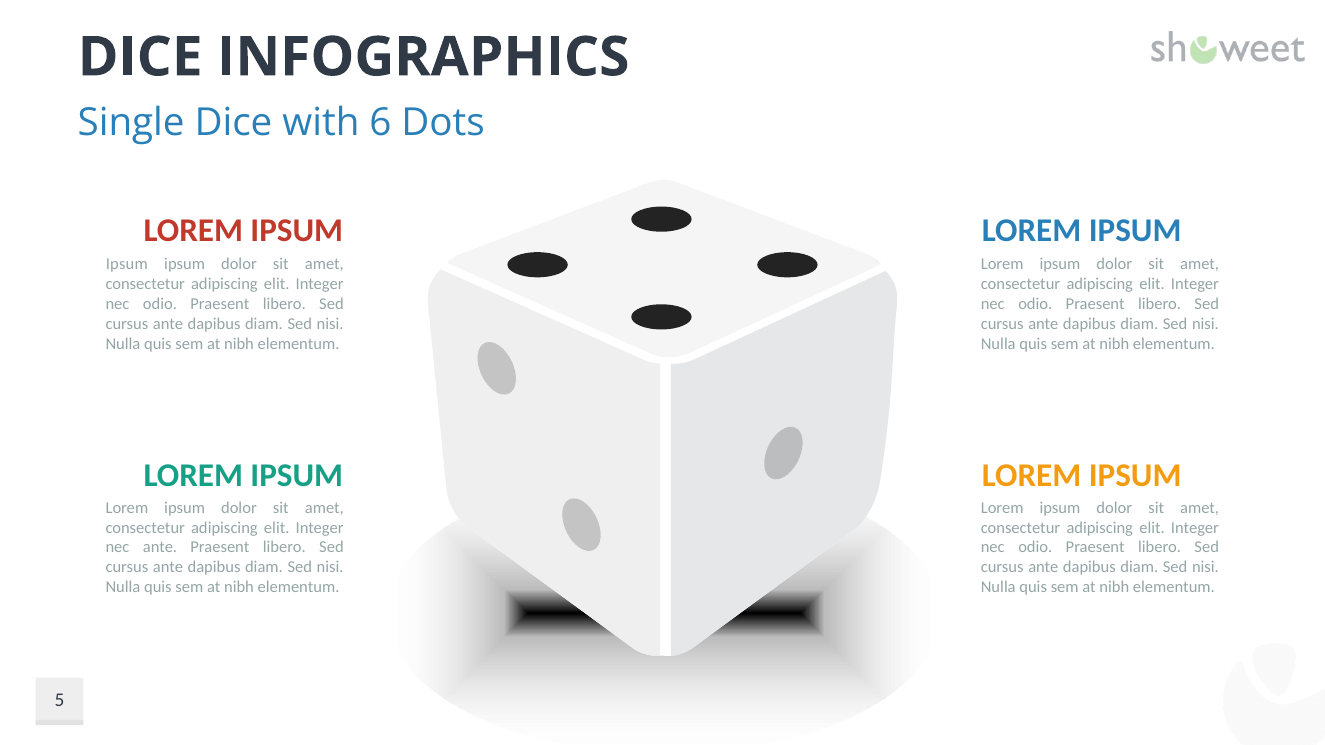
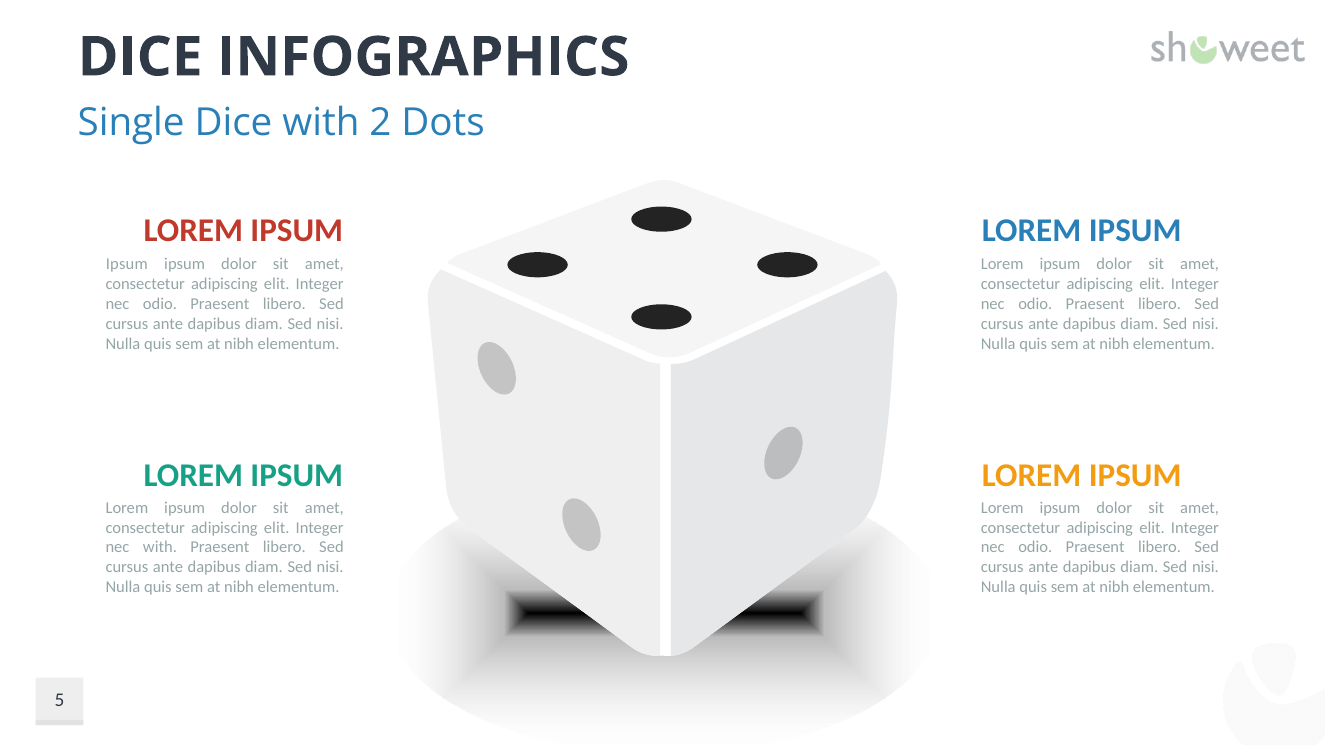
6: 6 -> 2 (380, 123)
nec ante: ante -> with (160, 548)
